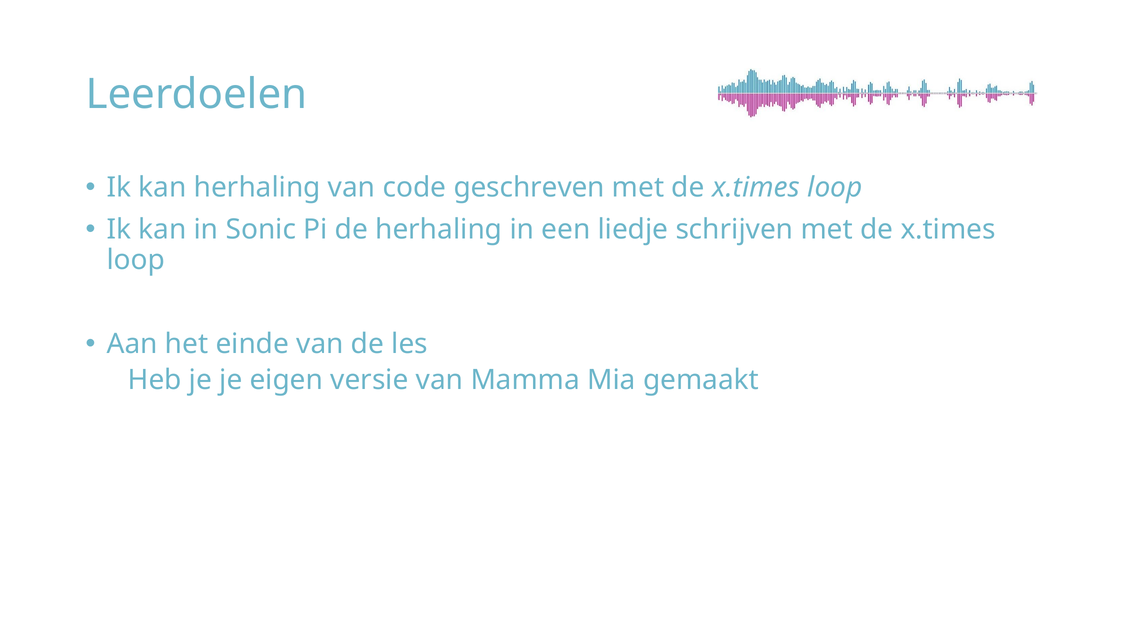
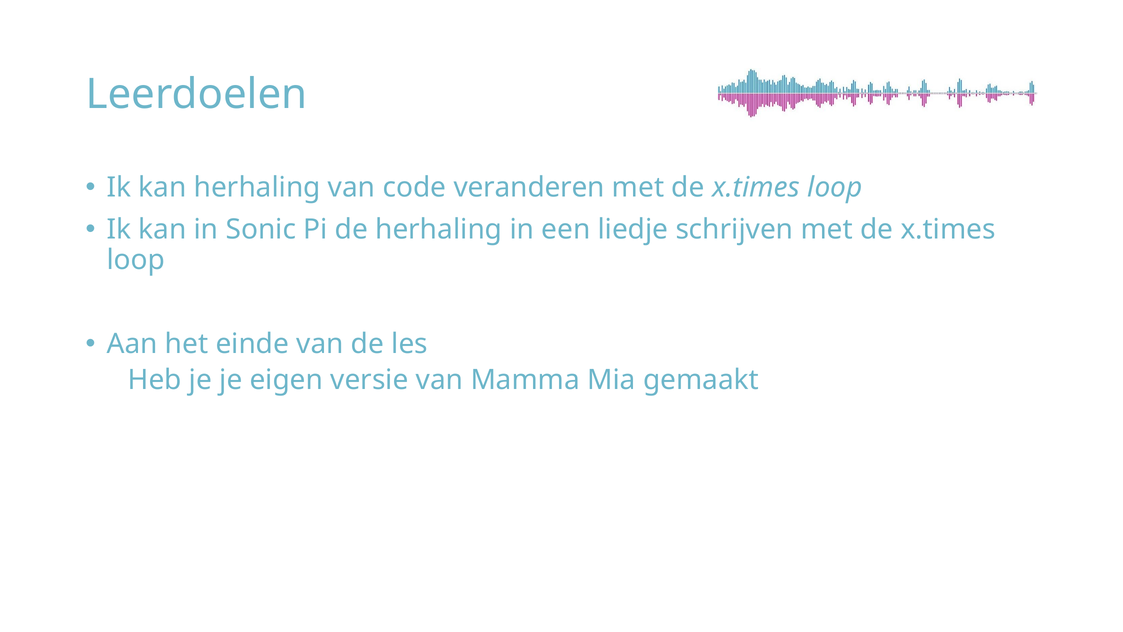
geschreven: geschreven -> veranderen (529, 187)
